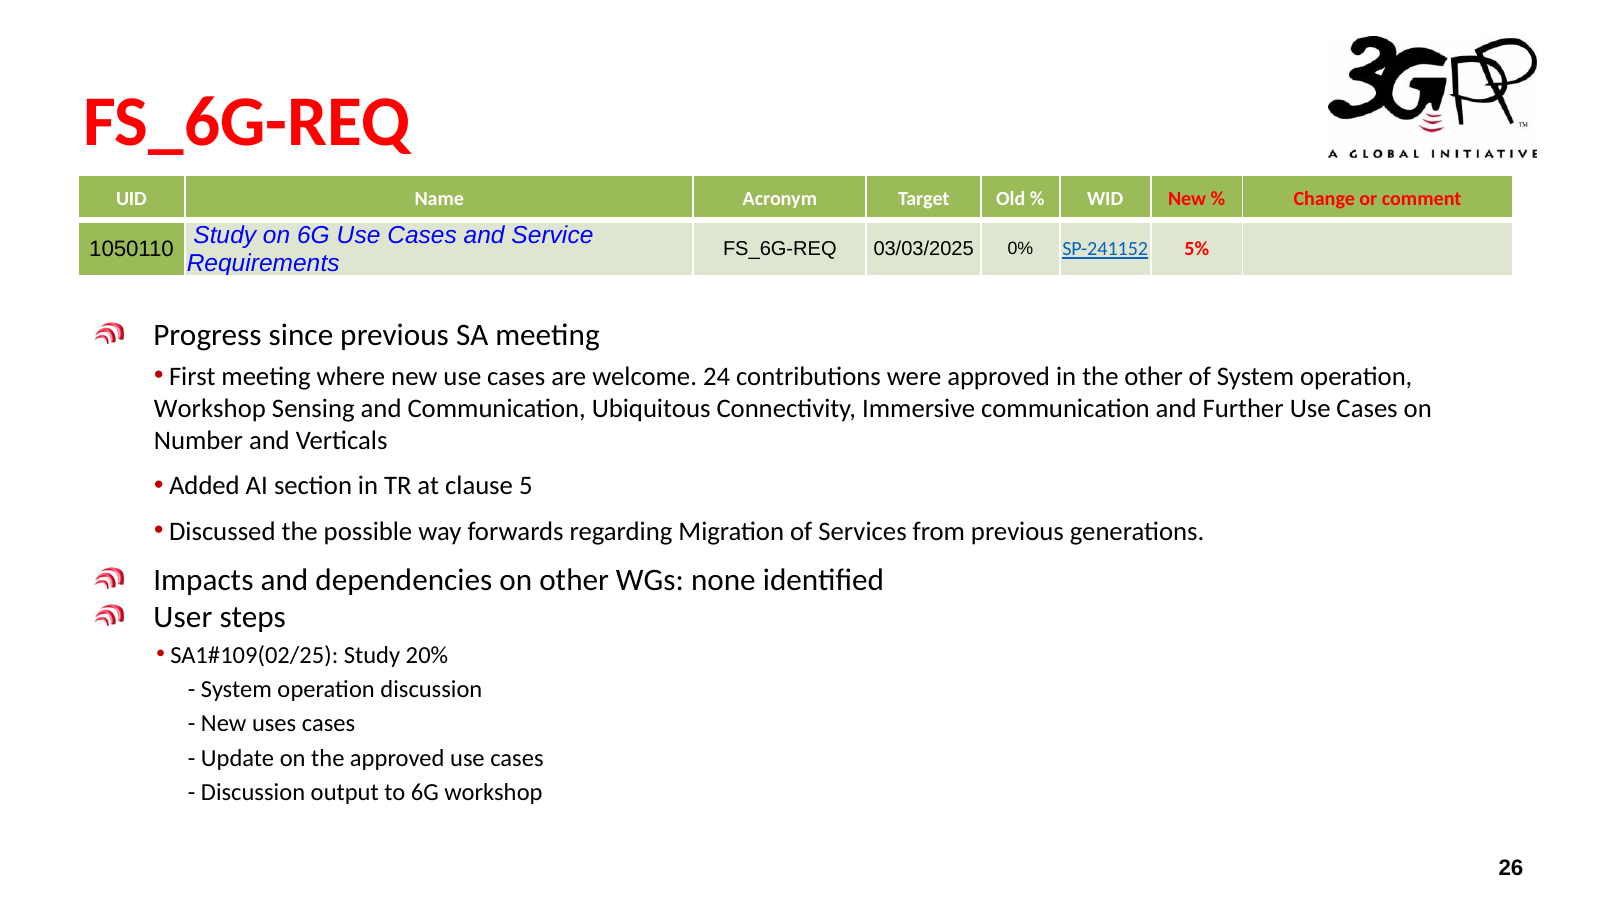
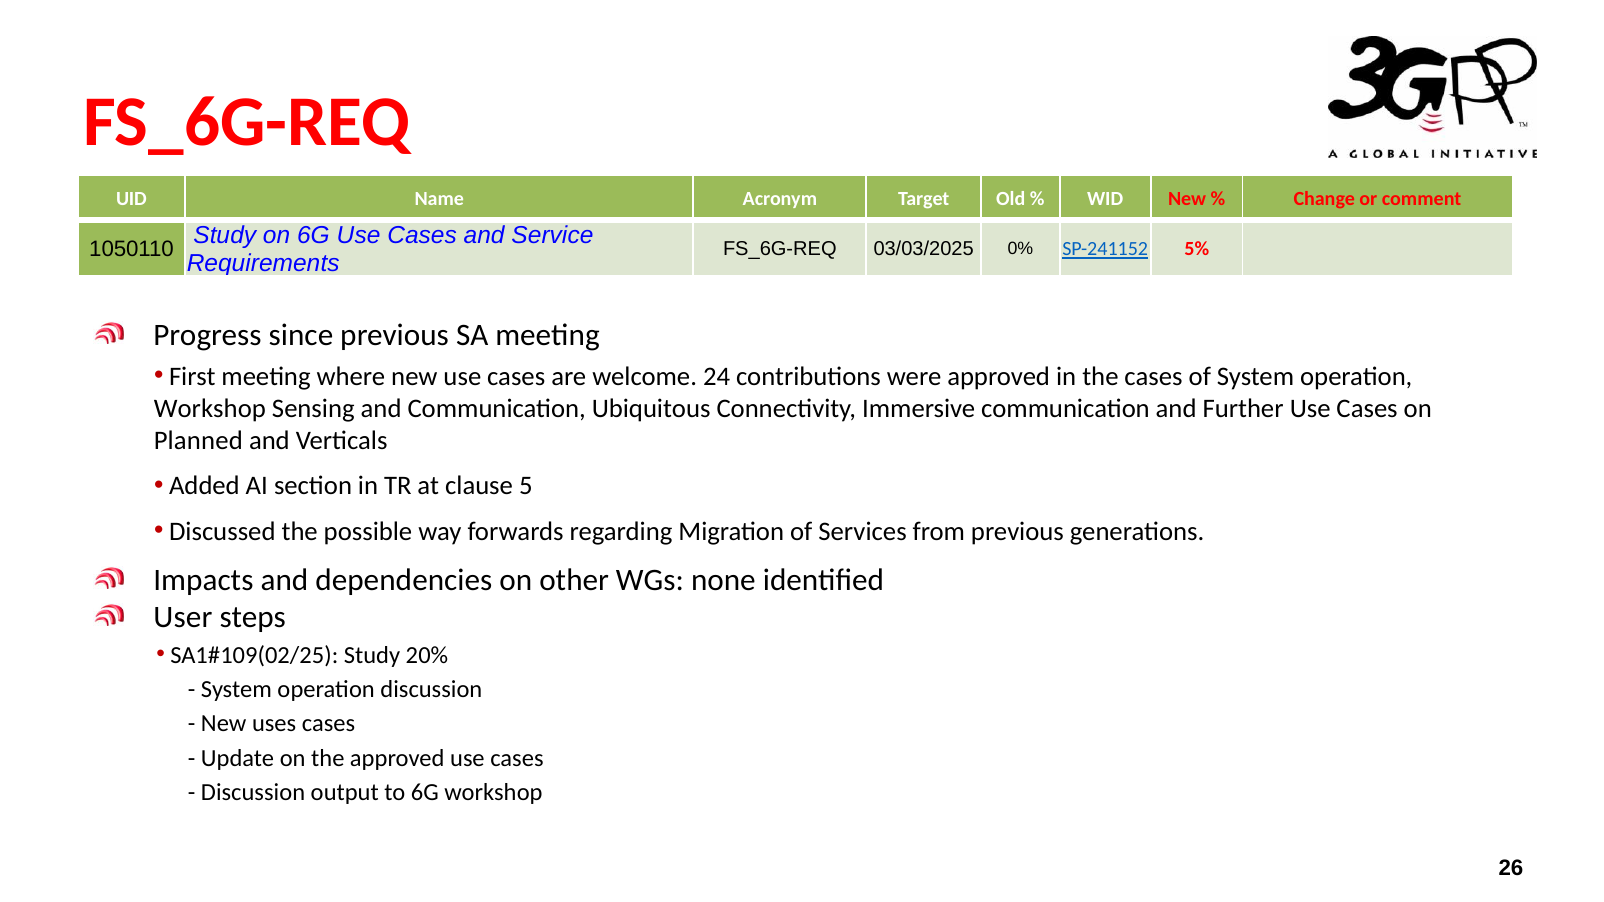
the other: other -> cases (1154, 376)
Number: Number -> Planned (198, 440)
